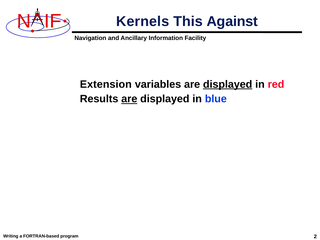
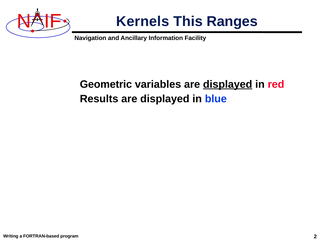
Against: Against -> Ranges (232, 21)
Extension: Extension -> Geometric (106, 84)
are underline: present -> none (129, 99)
